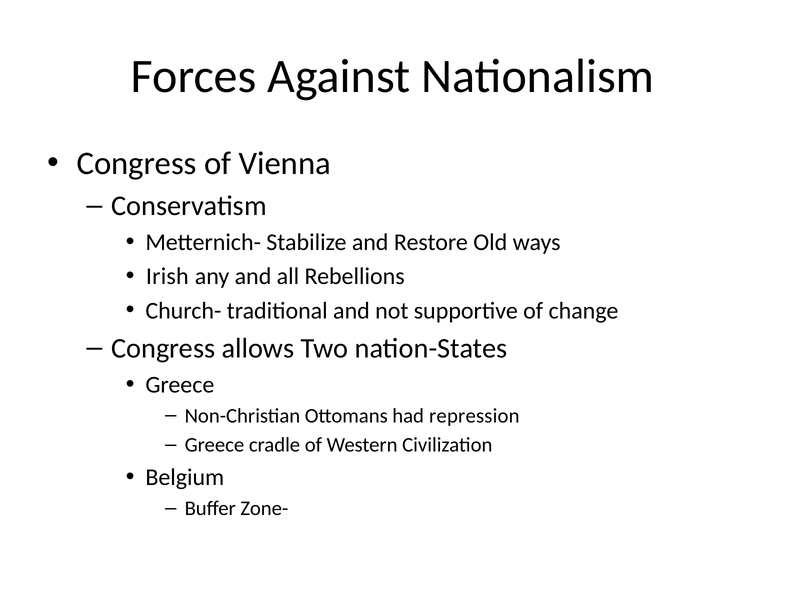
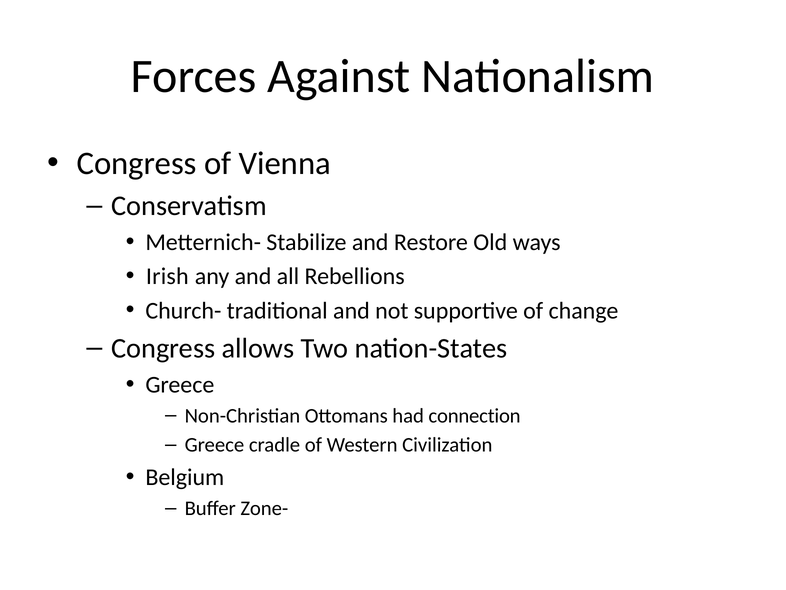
repression: repression -> connection (475, 416)
